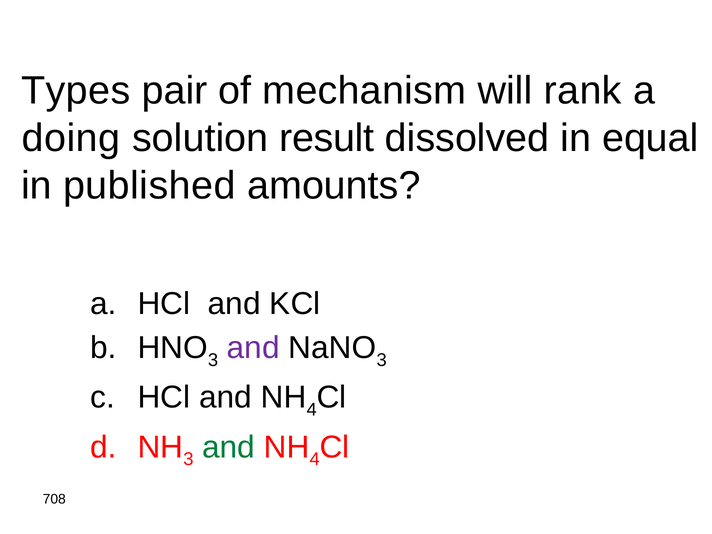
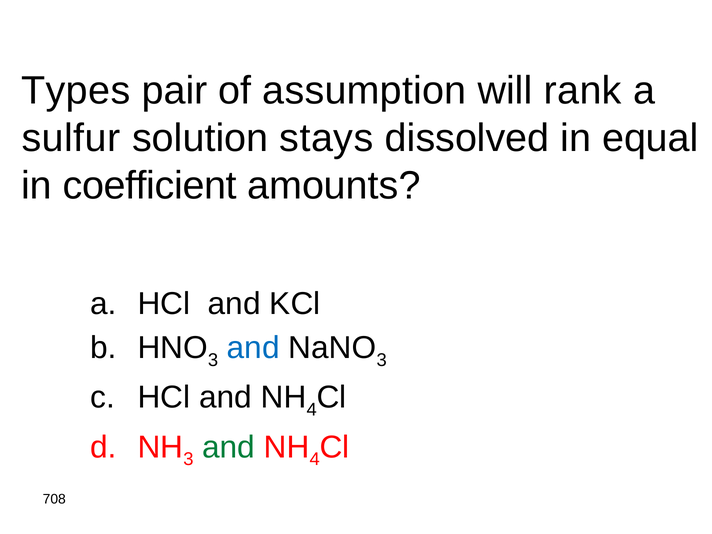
mechanism: mechanism -> assumption (364, 91)
doing: doing -> sulfur (71, 138)
result: result -> stays (326, 138)
published: published -> coefficient (150, 185)
and colour: purple -> blue (253, 348)
